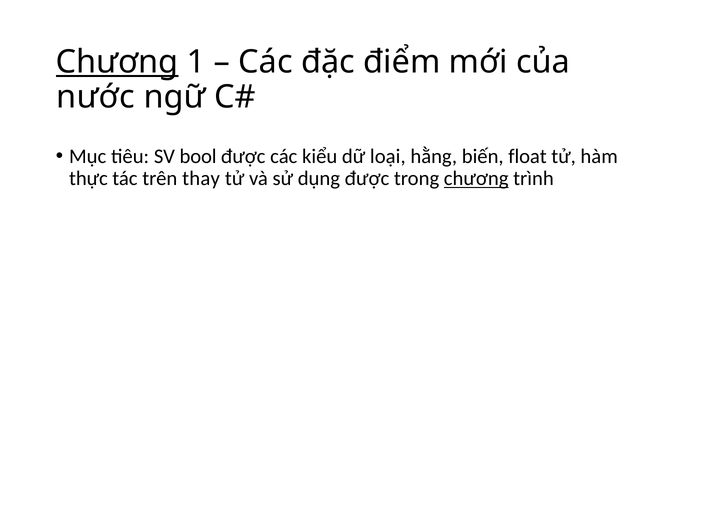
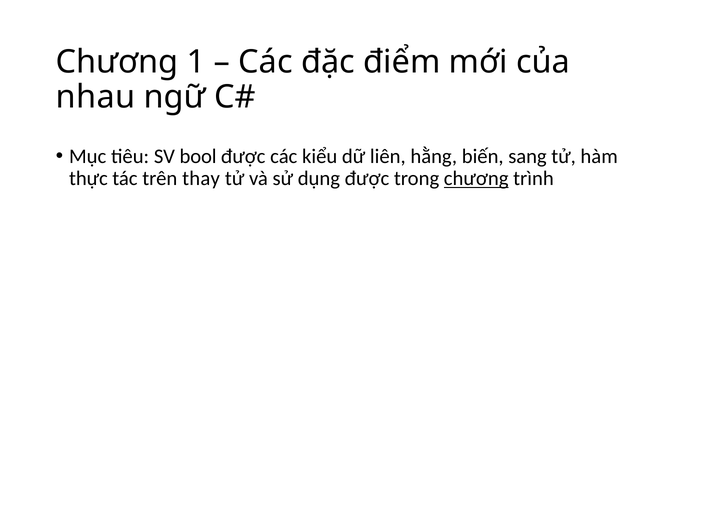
Chương underline: present -> none (117, 62)
nước: nước -> nhau (96, 97)
loại: loại -> liên (388, 156)
float: float -> sang (527, 156)
